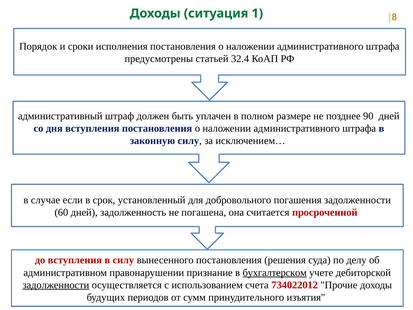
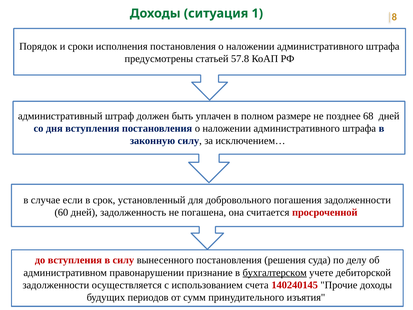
32.4: 32.4 -> 57.8 (240, 59)
90: 90 -> 68 (368, 116)
задолженности underline: present -> none (56, 285)
734022012: 734022012 -> 140240145 (295, 285)
